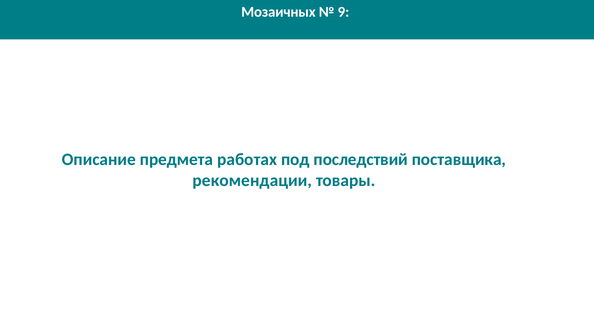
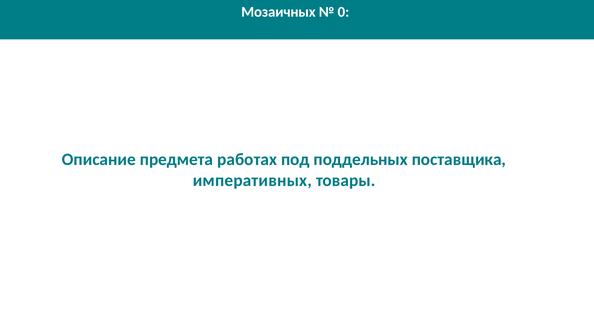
9: 9 -> 0 (343, 12)
последствий: последствий -> поддельных (361, 160)
рекомендации: рекомендации -> императивных (252, 180)
